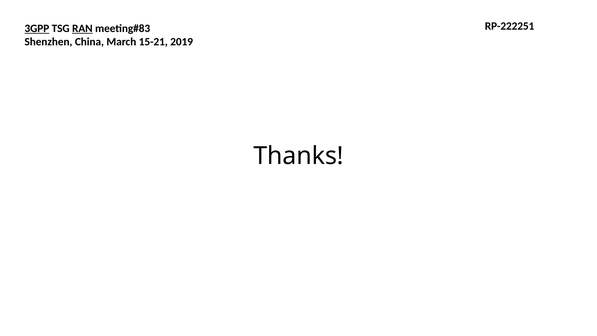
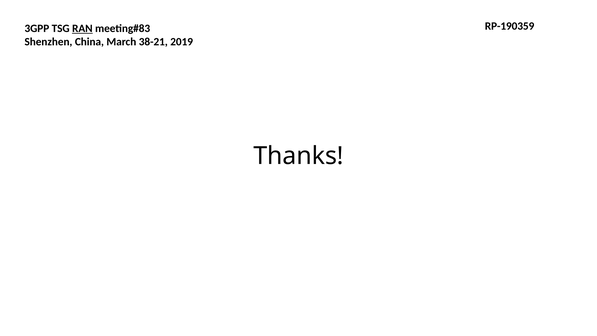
RP-222251: RP-222251 -> RP-190359 (510, 26)
3GPP underline: present -> none (37, 28)
15-21: 15-21 -> 38-21 (153, 42)
